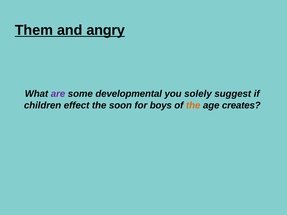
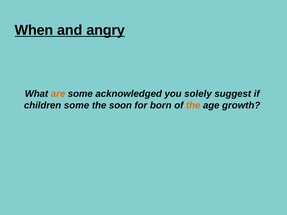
Them: Them -> When (34, 30)
are colour: purple -> orange (58, 94)
developmental: developmental -> acknowledged (129, 94)
children effect: effect -> some (77, 105)
boys: boys -> born (161, 105)
creates: creates -> growth (241, 105)
